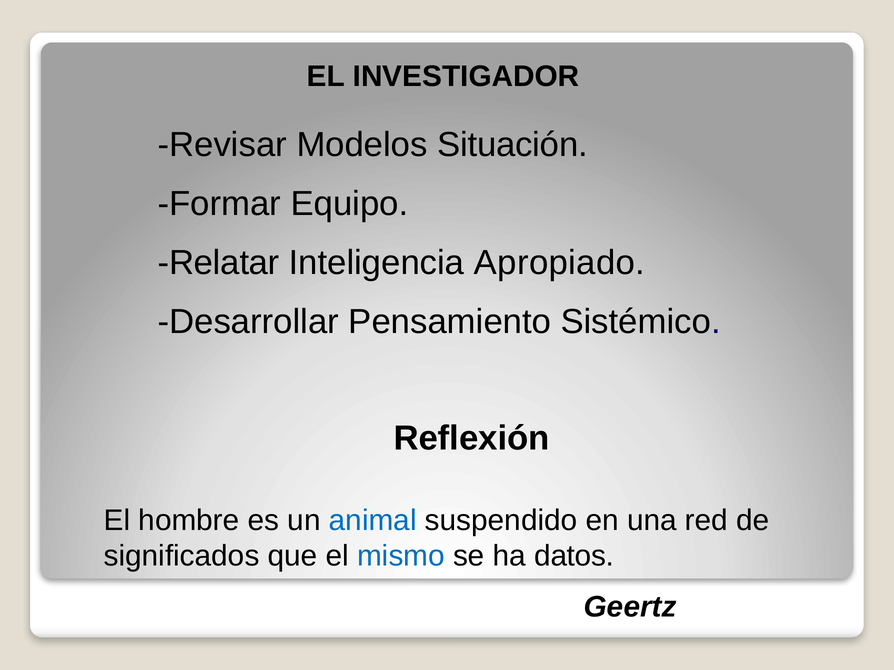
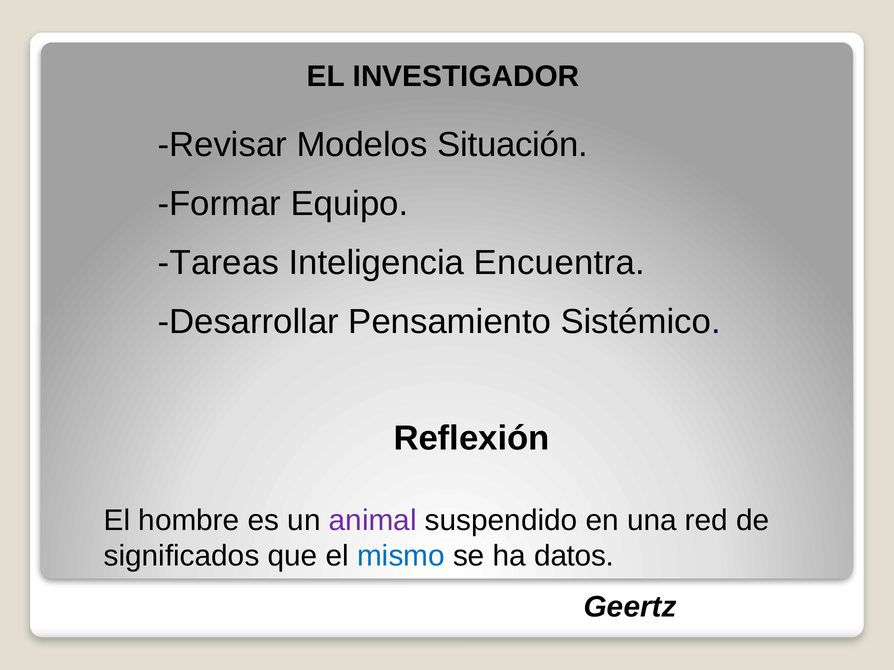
Relatar: Relatar -> Tareas (218, 263)
Apropiado: Apropiado -> Encuentra (559, 263)
animal colour: blue -> purple (373, 521)
